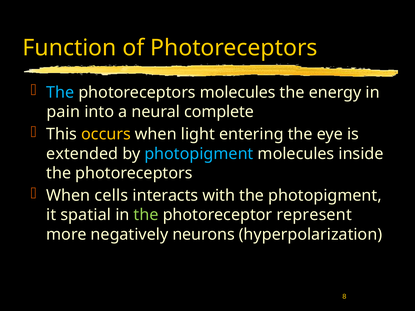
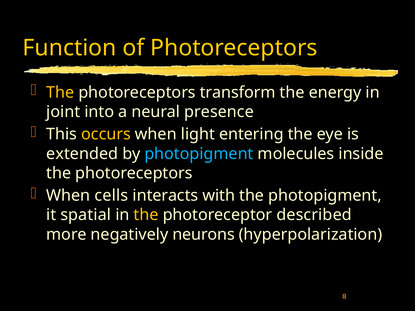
The colour: light blue -> yellow (60, 92)
photoreceptors molecules: molecules -> transform (238, 92)
pain: pain -> joint (63, 112)
complete: complete -> presence (219, 112)
the colour: light green -> yellow (146, 215)
represent: represent -> described (314, 215)
